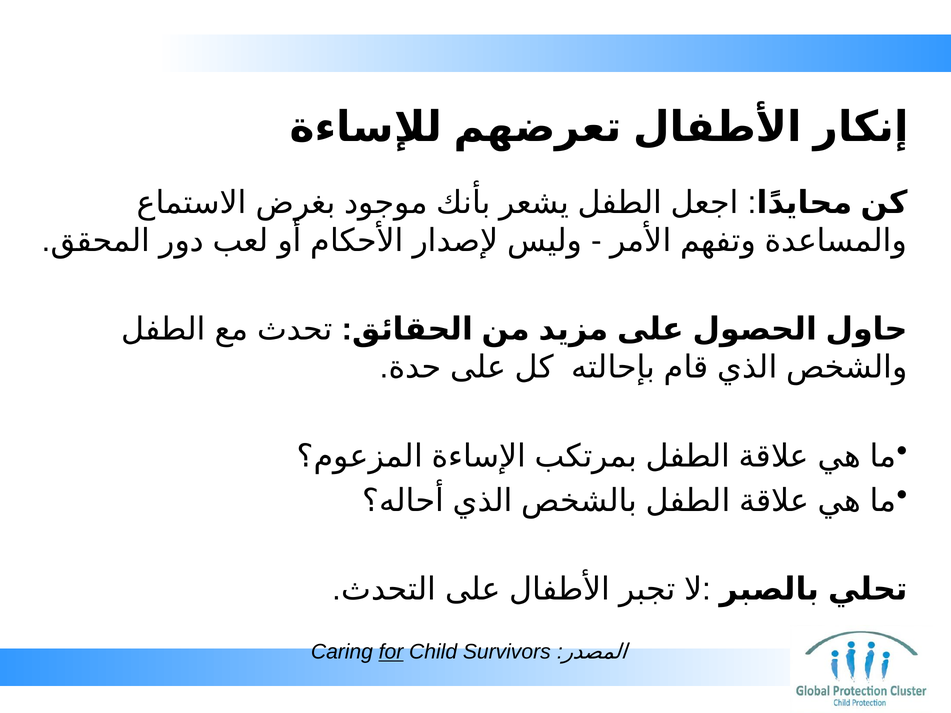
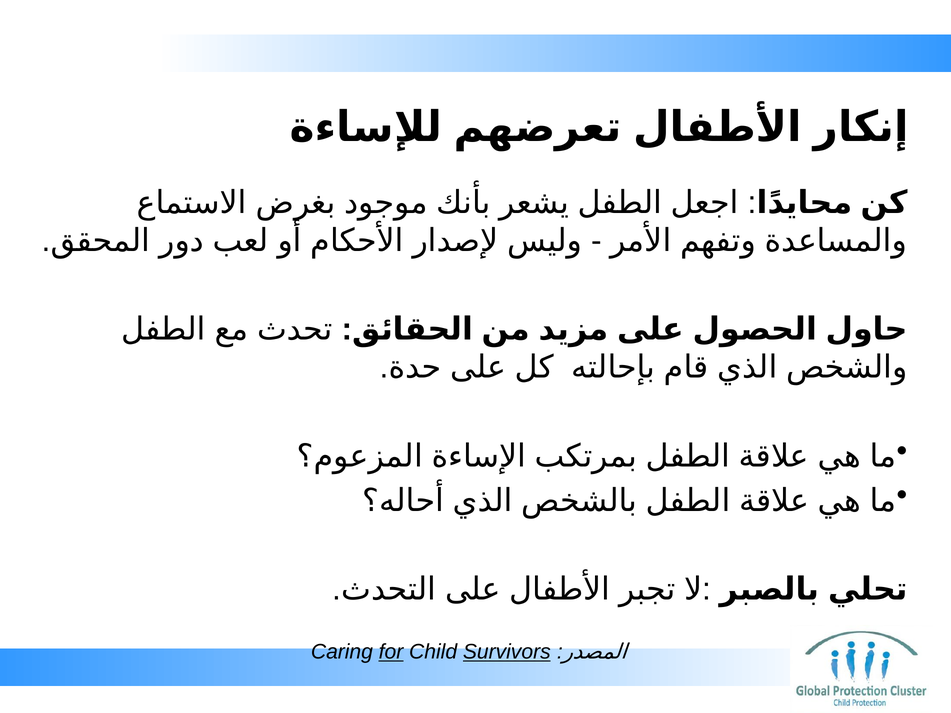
Survivors underline: none -> present (507, 652)
